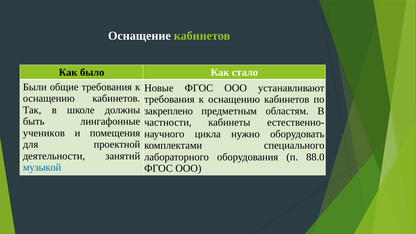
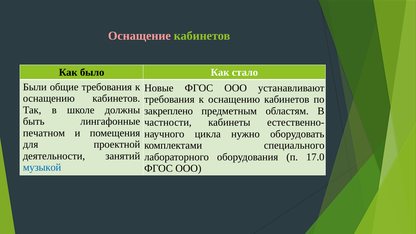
Оснащение colour: white -> pink (139, 36)
учеников: учеников -> печатном (44, 133)
88.0: 88.0 -> 17.0 (315, 157)
